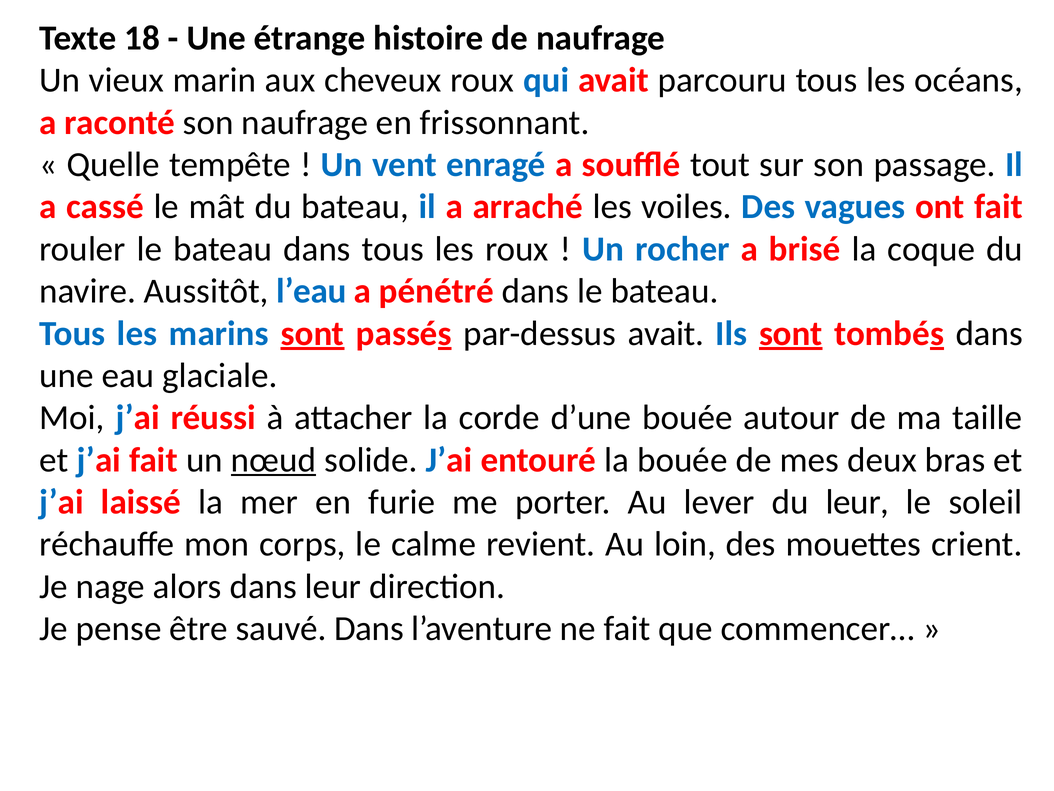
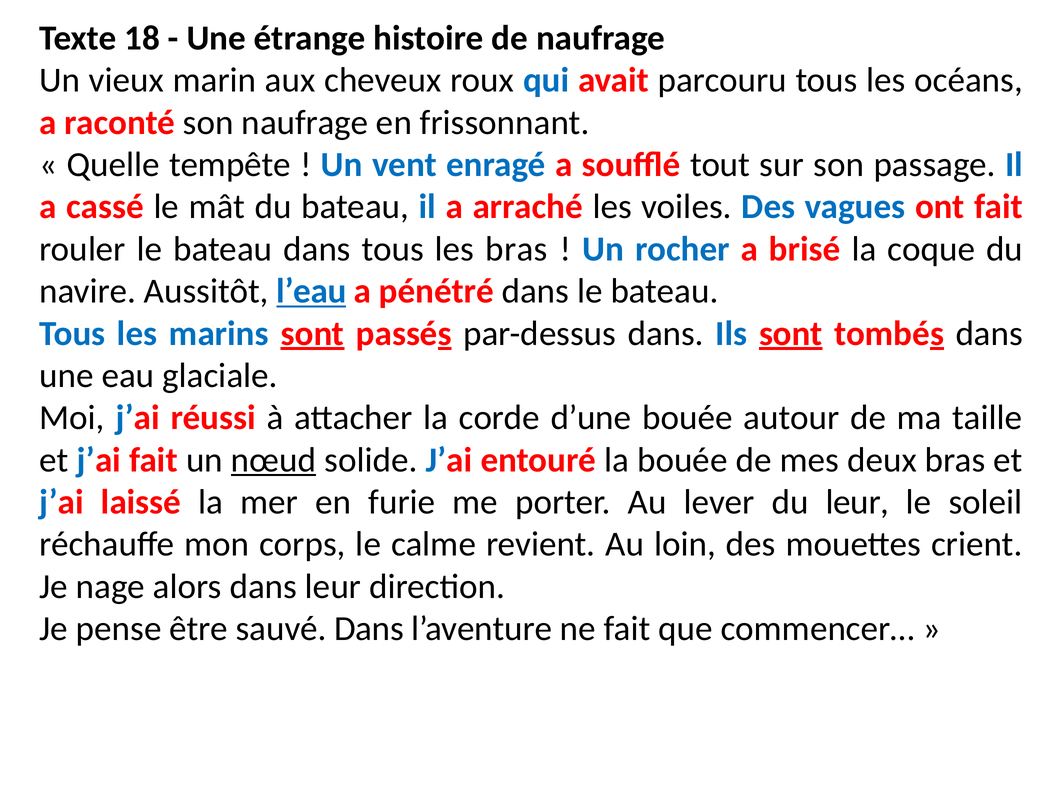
les roux: roux -> bras (517, 249)
l’eau underline: none -> present (311, 291)
par-dessus avait: avait -> dans (666, 333)
